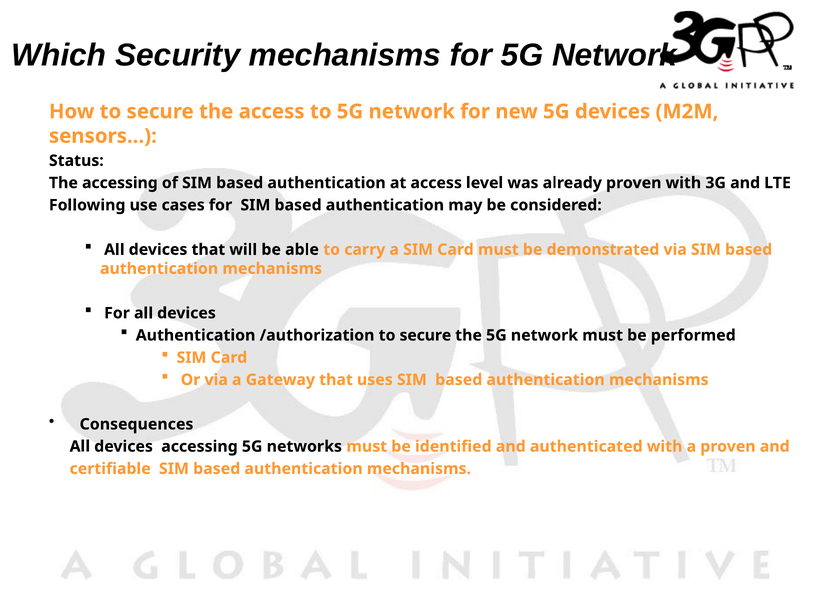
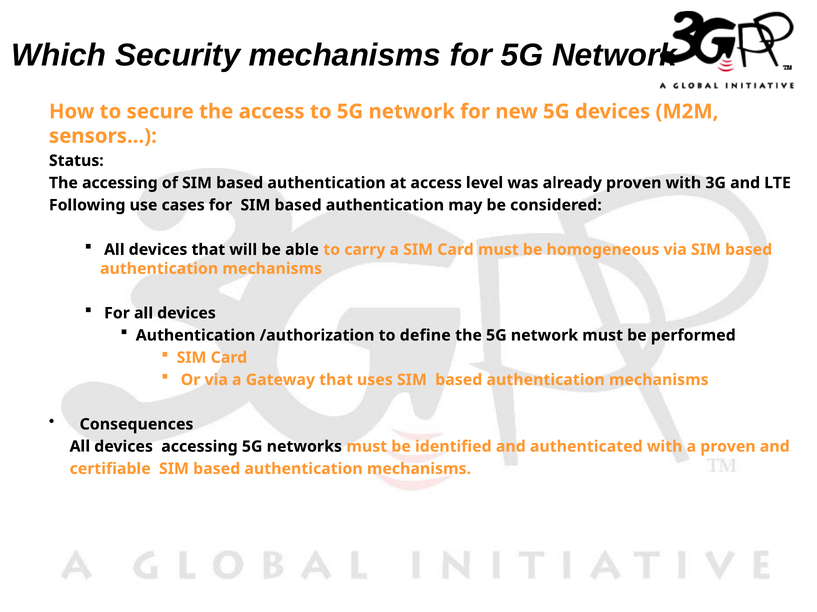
demonstrated: demonstrated -> homogeneous (603, 250)
/authorization to secure: secure -> define (425, 336)
